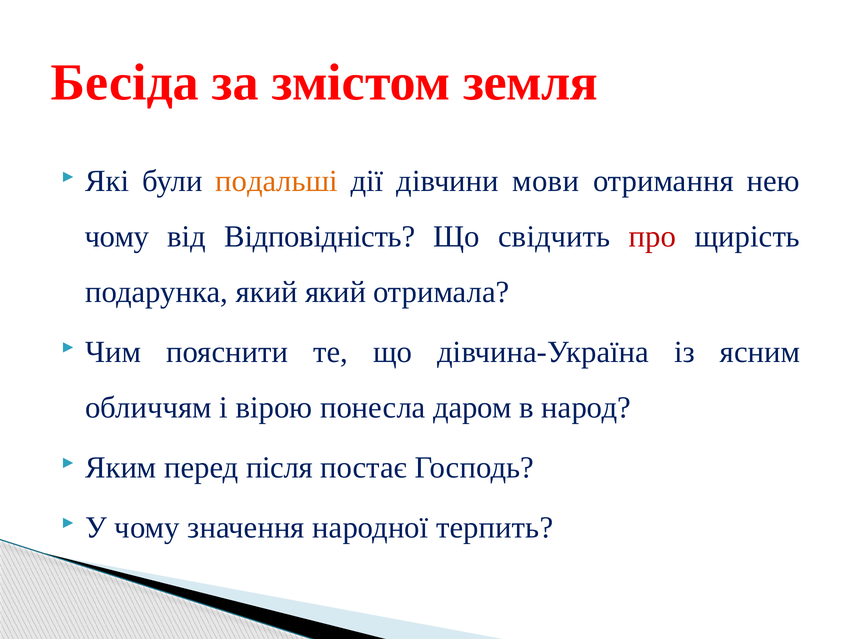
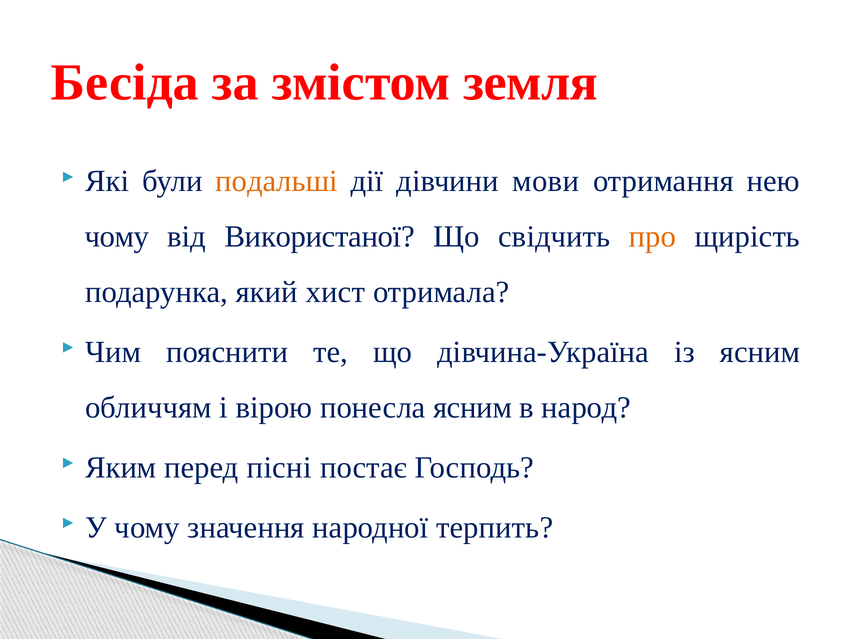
Відповідність: Відповідність -> Використаної (320, 237)
про colour: red -> orange (652, 237)
який який: який -> хист (335, 292)
понесла даром: даром -> ясним (473, 407)
після: після -> пісні (279, 467)
